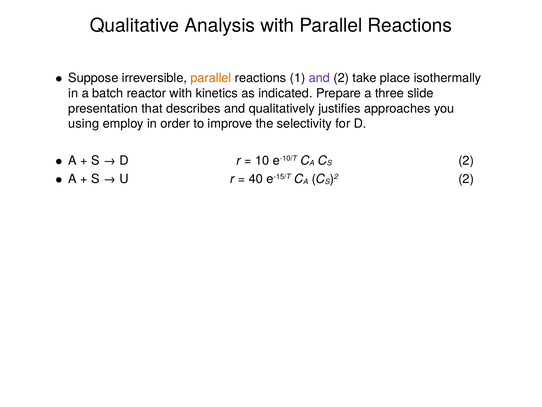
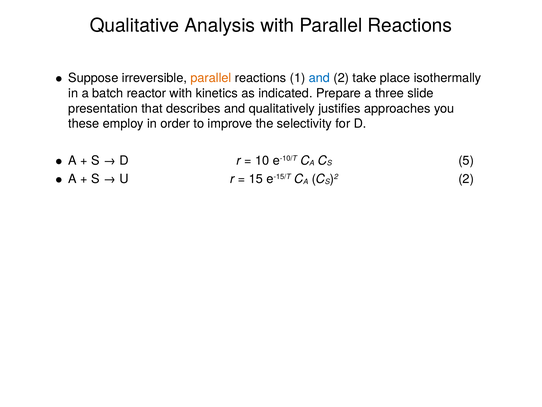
and colour: purple -> blue (319, 78)
using: using -> these (84, 124)
S 2: 2 -> 5 (466, 160)
40: 40 -> 15 (256, 179)
